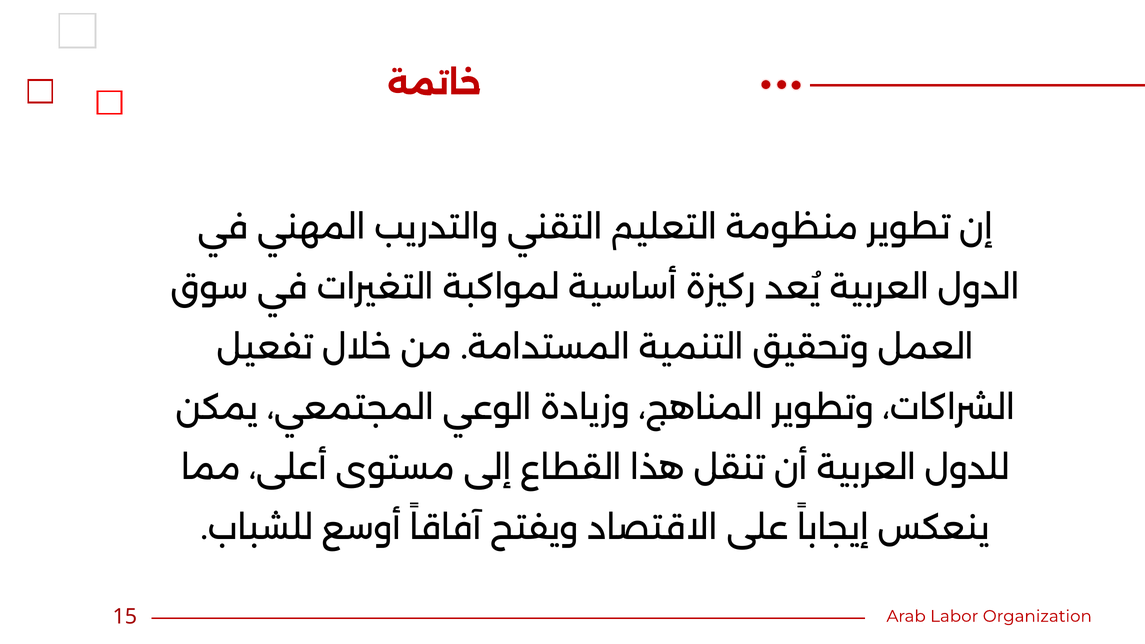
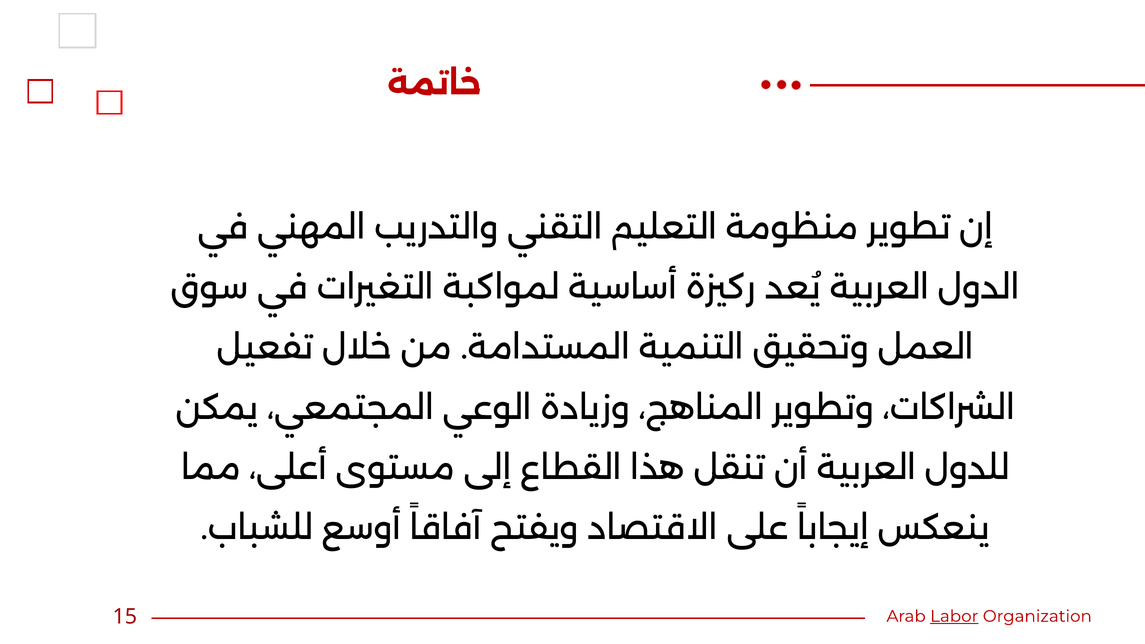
Labor underline: none -> present (954, 616)
